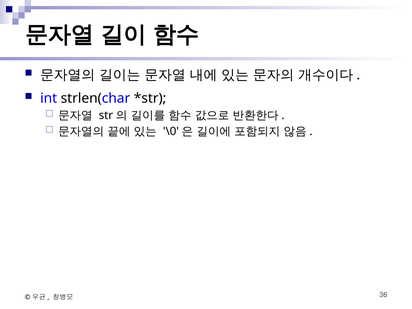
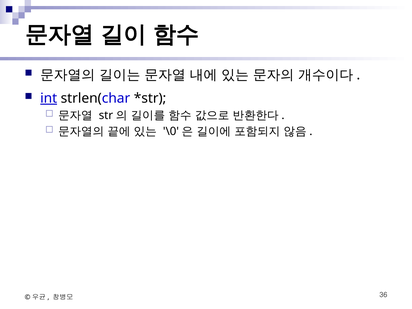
int underline: none -> present (49, 98)
